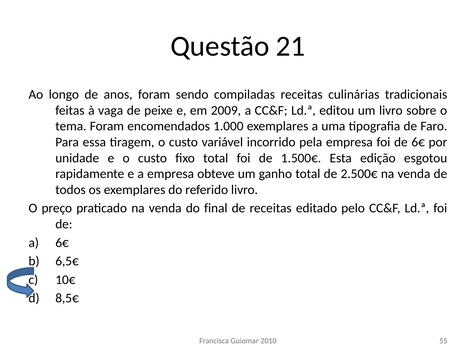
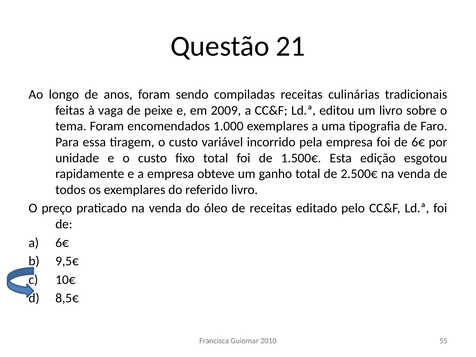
final: final -> óleo (216, 208)
6,5€: 6,5€ -> 9,5€ (67, 261)
